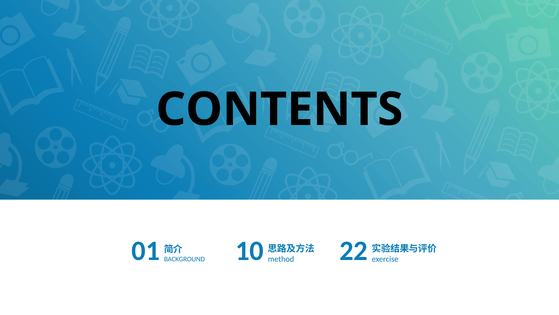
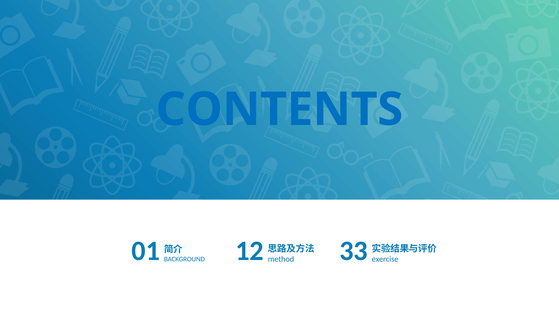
CONTENTS colour: black -> blue (279, 109)
22: 22 -> 33 (354, 251)
10: 10 -> 12 (250, 251)
